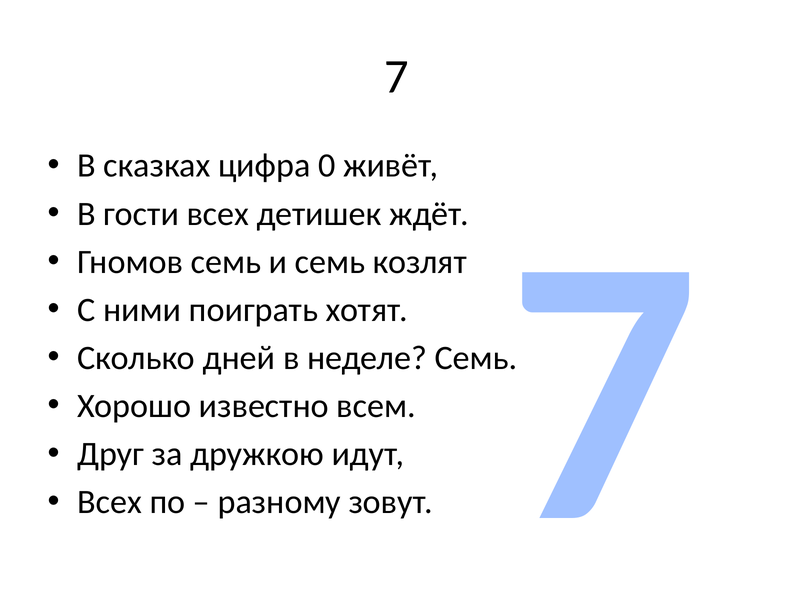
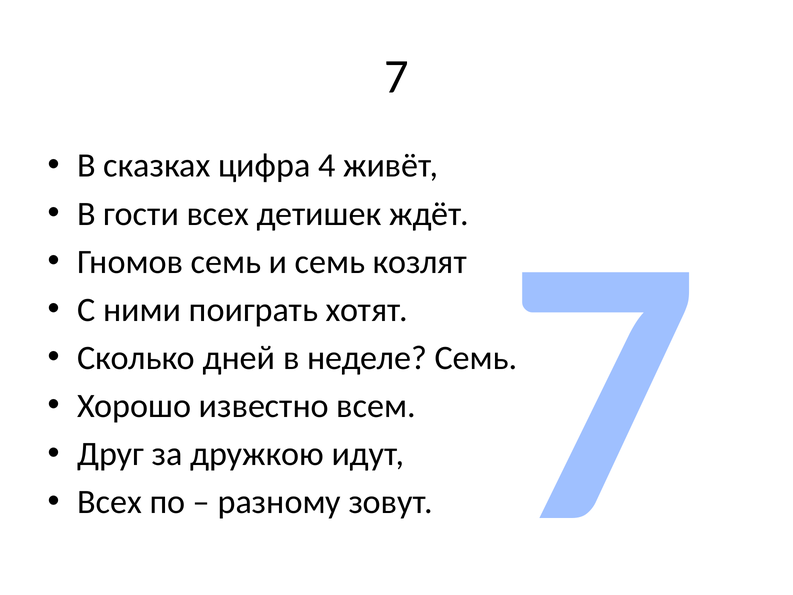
0: 0 -> 4 (327, 166)
